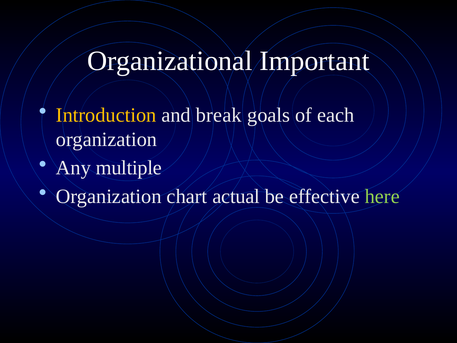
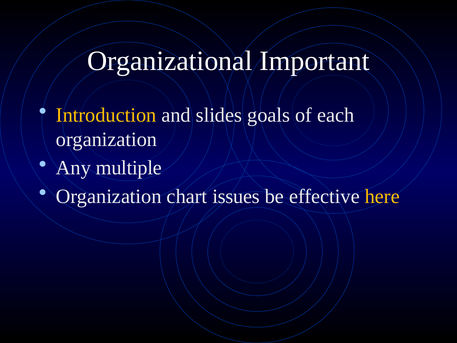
break: break -> slides (219, 115)
actual: actual -> issues (236, 196)
here colour: light green -> yellow (382, 196)
